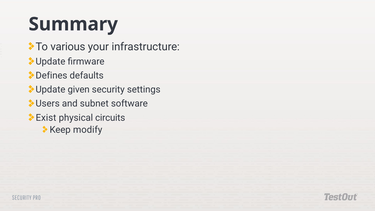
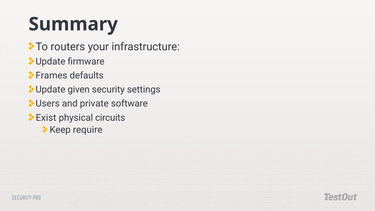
various: various -> routers (68, 47)
Defines: Defines -> Frames (51, 76)
subnet: subnet -> private (94, 104)
modify: modify -> require (88, 130)
